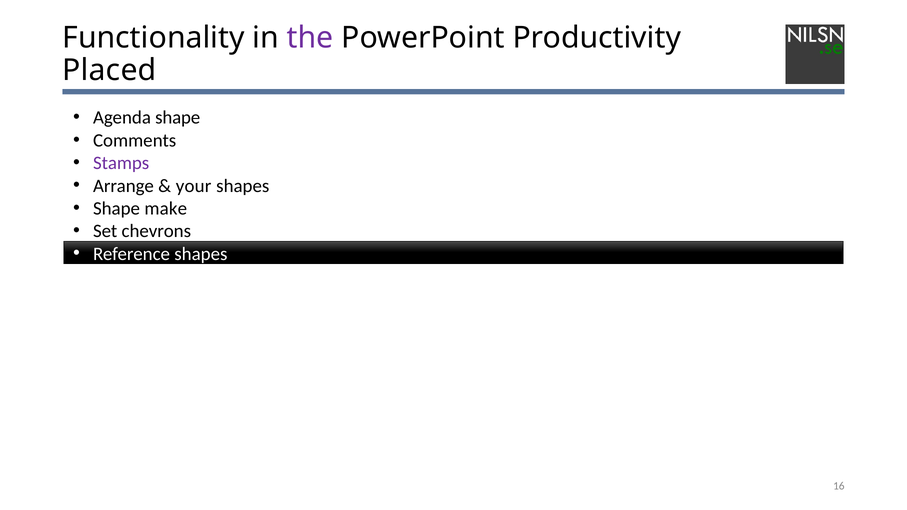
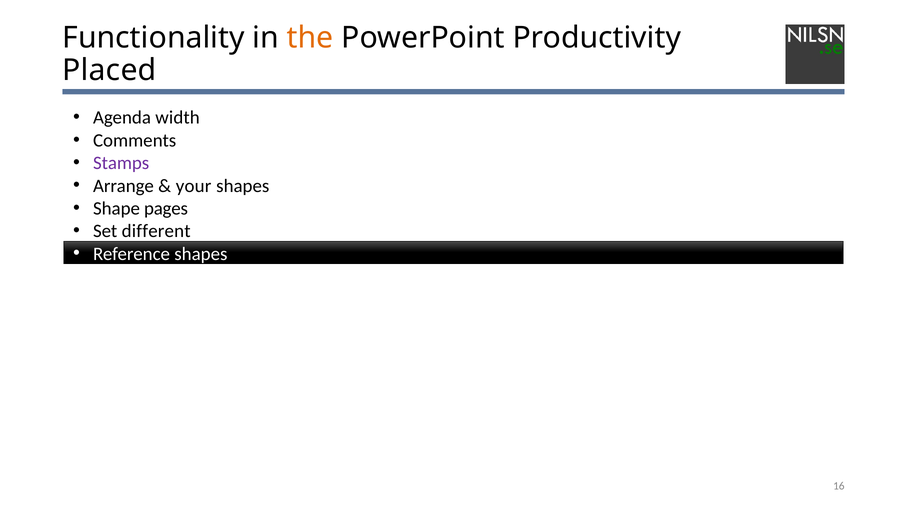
the colour: purple -> orange (310, 38)
Agenda shape: shape -> width (178, 118)
make: make -> pages (166, 209)
chevrons: chevrons -> different (156, 231)
